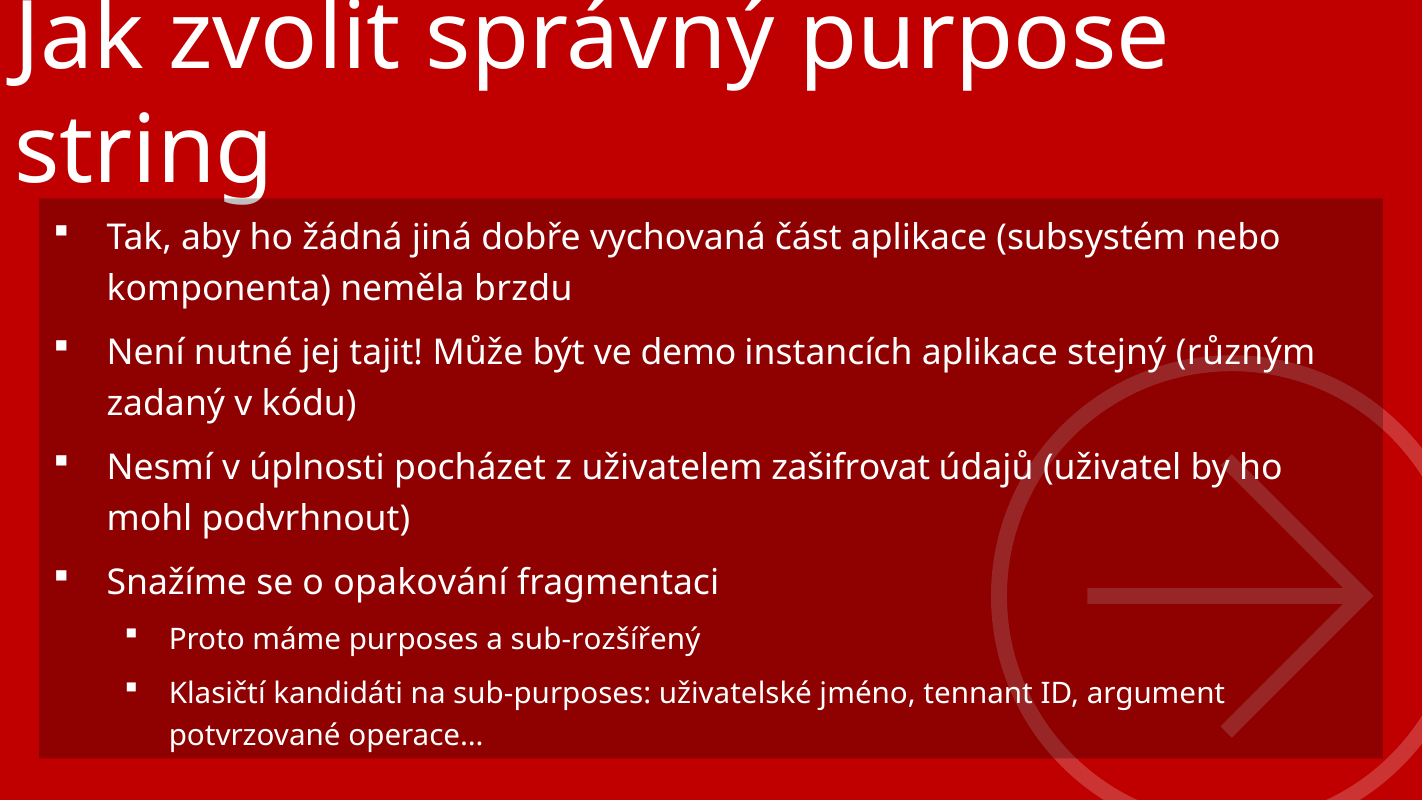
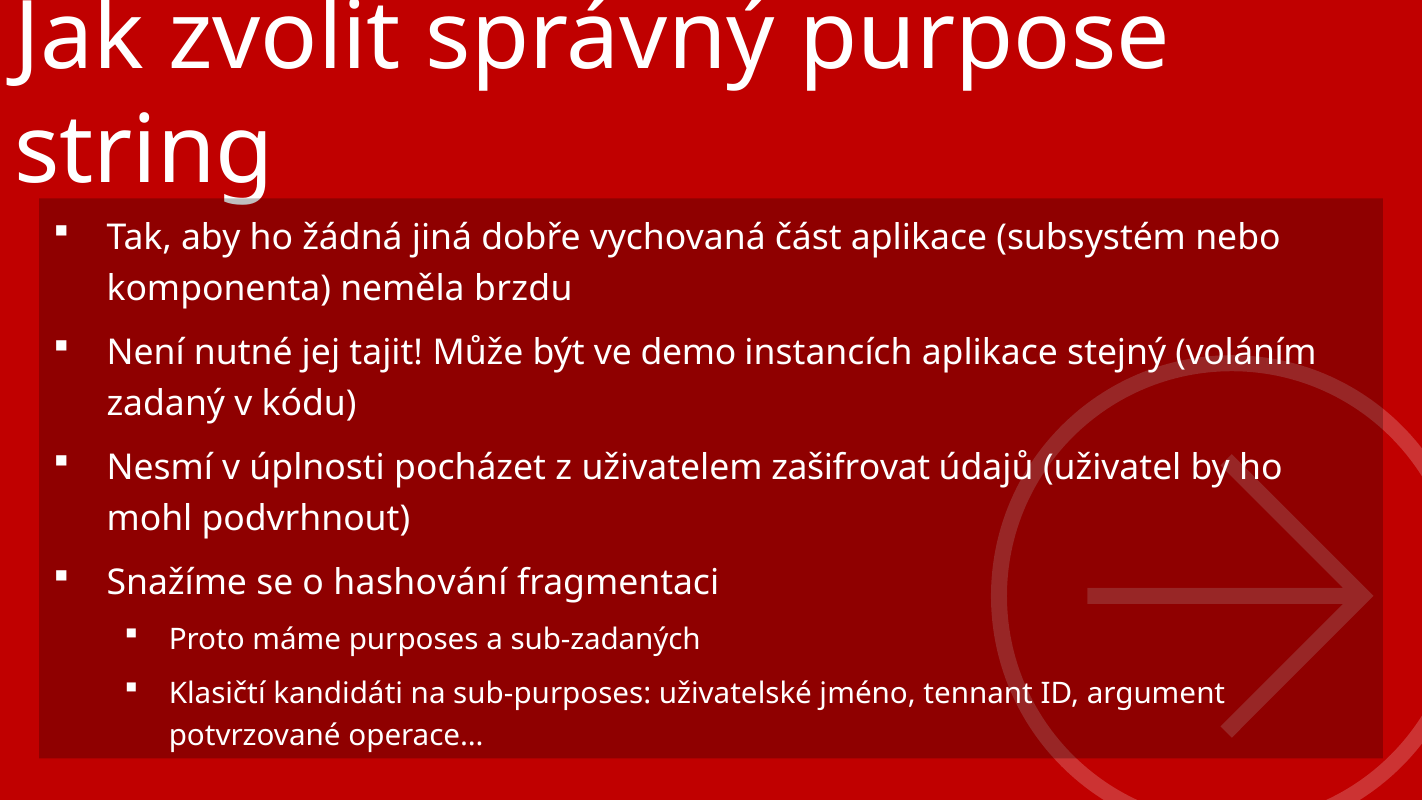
různým: různým -> voláním (1246, 353)
opakování: opakování -> hashování (421, 583)
sub-rozšířený: sub-rozšířený -> sub-zadaných (606, 640)
